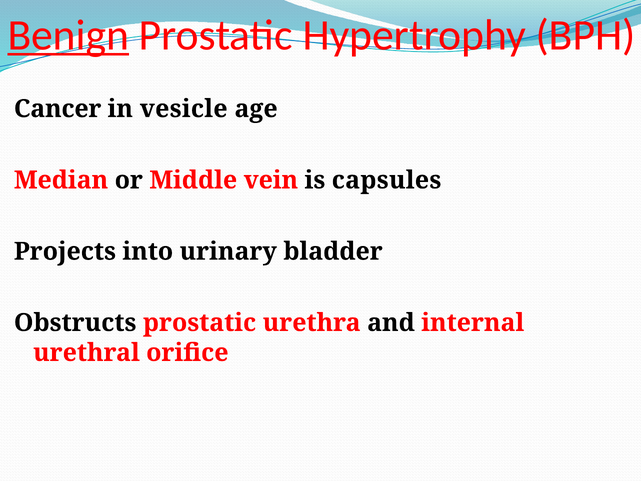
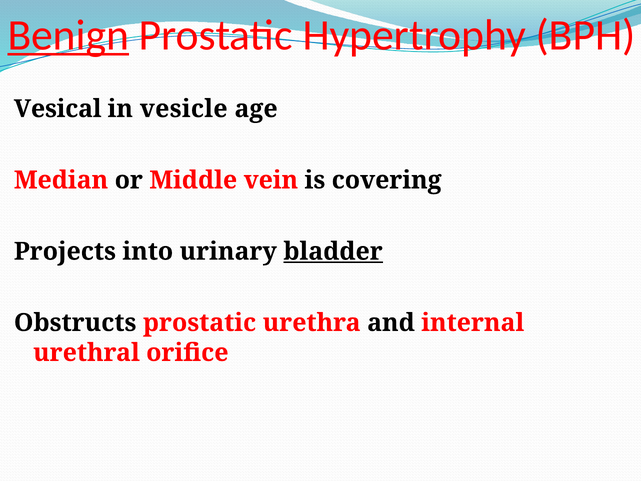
Cancer: Cancer -> Vesical (58, 109)
capsules: capsules -> covering (387, 180)
bladder underline: none -> present (333, 251)
